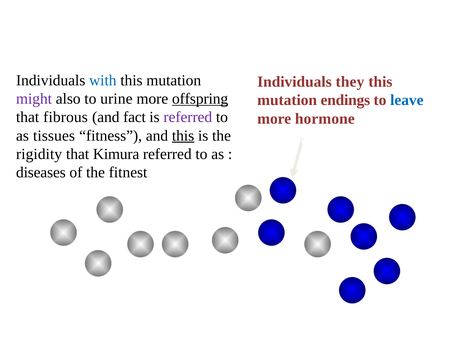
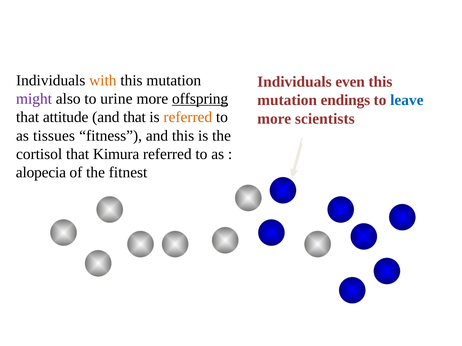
with colour: blue -> orange (103, 80)
they: they -> even (350, 82)
fibrous: fibrous -> attitude (66, 117)
and fact: fact -> that (135, 117)
referred colour: purple -> orange (188, 117)
hormone: hormone -> scientists (325, 119)
this underline: present -> none (183, 136)
rigidity: rigidity -> cortisol (39, 154)
diseases: diseases -> alopecia (41, 173)
